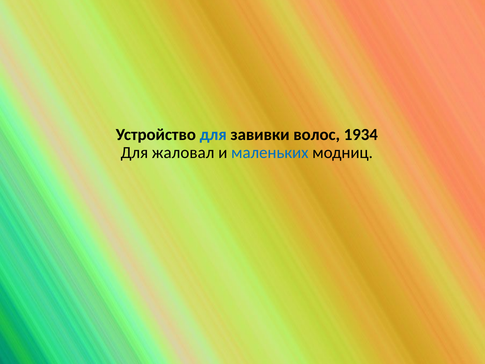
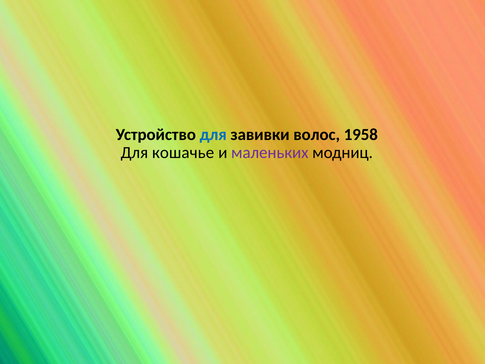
1934: 1934 -> 1958 (361, 134)
жаловал: жаловал -> кошачье (183, 153)
маленьких colour: blue -> purple (270, 153)
